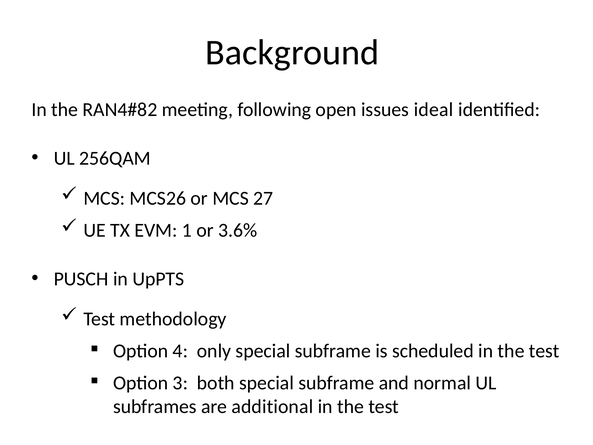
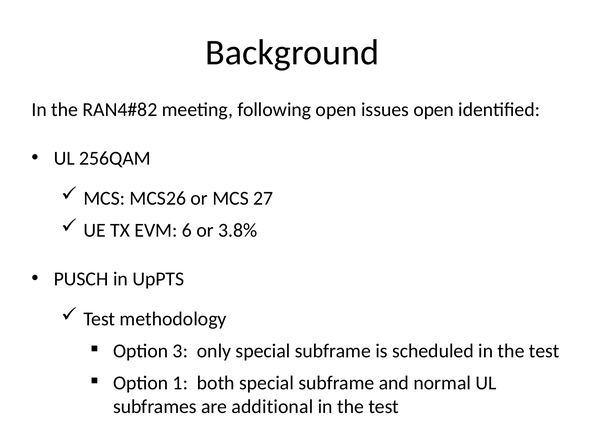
issues ideal: ideal -> open (434, 110)
1: 1 -> 6 (187, 230)
3.6%: 3.6% -> 3.8% (238, 230)
4: 4 -> 3 (180, 351)
3: 3 -> 1 (180, 383)
